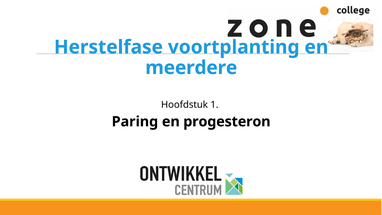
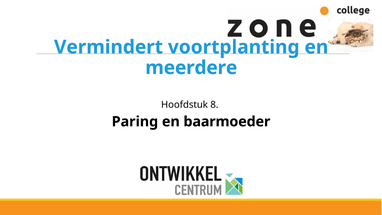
Herstelfase: Herstelfase -> Vermindert (109, 47)
1: 1 -> 8 (214, 105)
progesteron: progesteron -> baarmoeder (227, 122)
